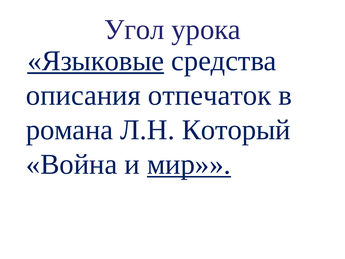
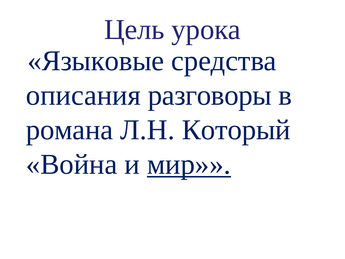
Угол: Угол -> Цель (134, 29)
Языковые underline: present -> none (96, 61)
отпечаток: отпечаток -> разговоры (210, 95)
